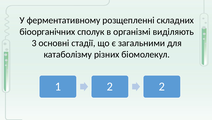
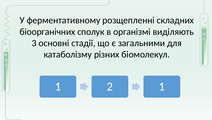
2: 2 -> 1 (162, 86)
